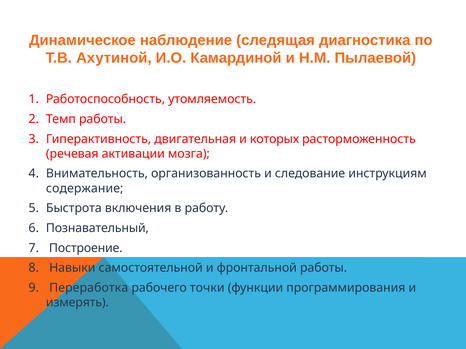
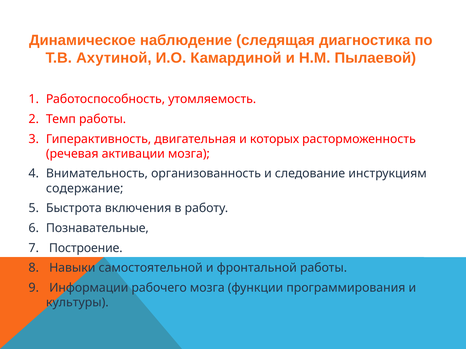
Познавательный: Познавательный -> Познавательные (97, 228)
Переработка: Переработка -> Информации (89, 288)
рабочего точки: точки -> мозга (207, 288)
измерять: измерять -> культуры (77, 303)
